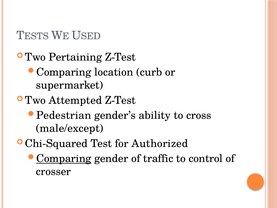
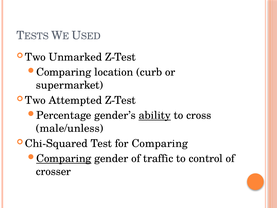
Pertaining: Pertaining -> Unmarked (75, 57)
Pedestrian: Pedestrian -> Percentage (64, 115)
ability underline: none -> present (155, 115)
male/except: male/except -> male/unless (70, 128)
for Authorized: Authorized -> Comparing (160, 143)
